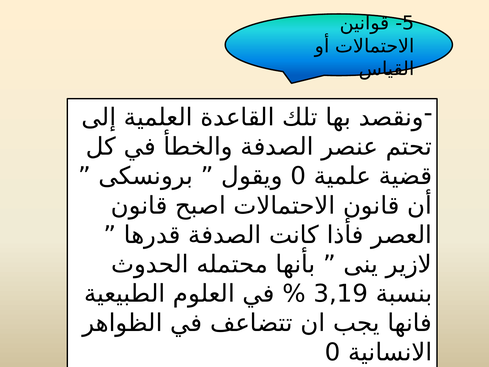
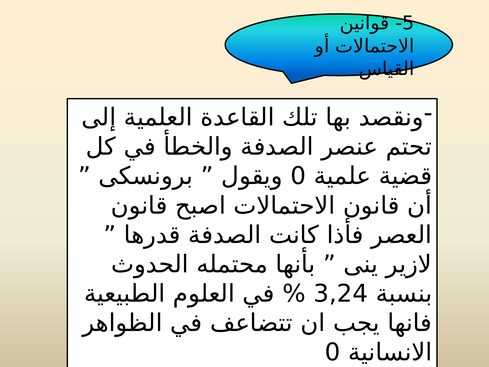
3,19: 3,19 -> 3,24 (341, 293)
